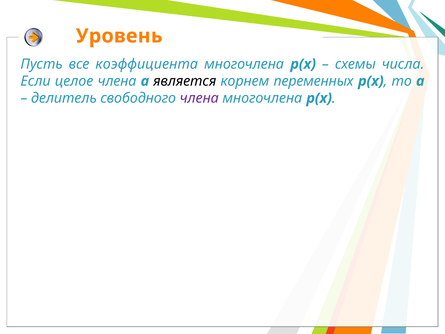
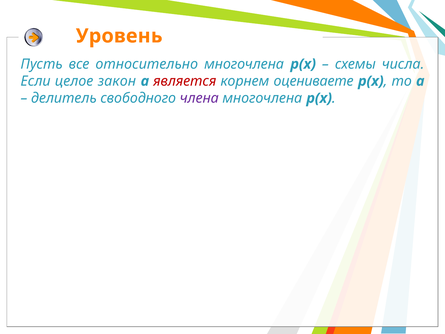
коэффициента: коэффициента -> относительно (147, 64)
целое члена: члена -> закон (117, 81)
является colour: black -> red (185, 81)
переменных: переменных -> оцениваете (314, 81)
